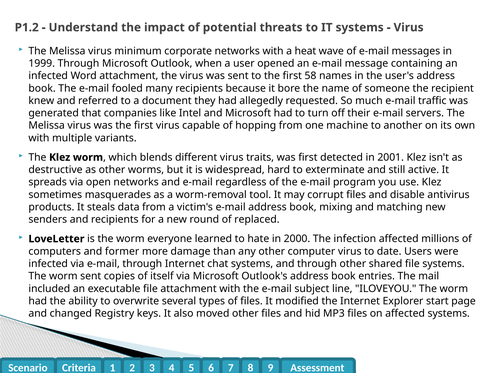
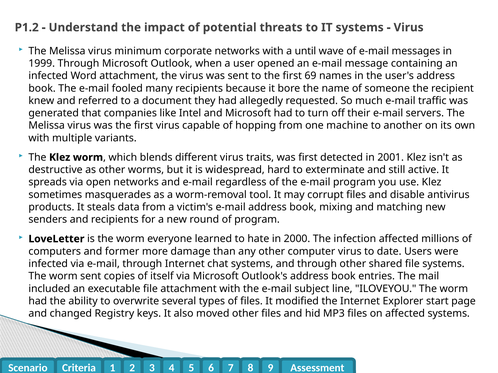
heat: heat -> until (305, 51)
58: 58 -> 69 (310, 76)
of replaced: replaced -> program (257, 220)
